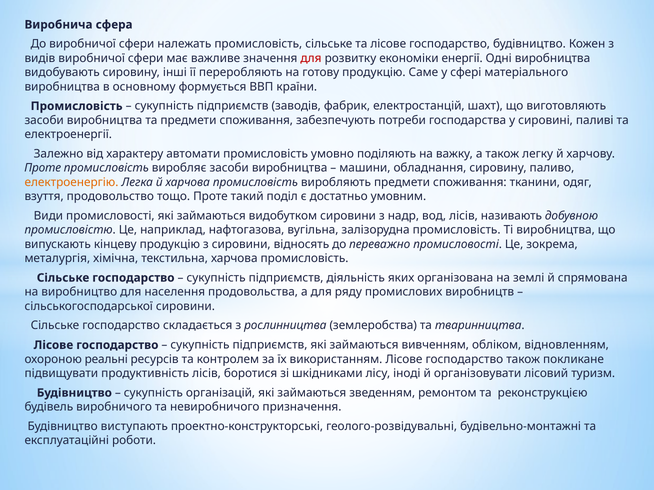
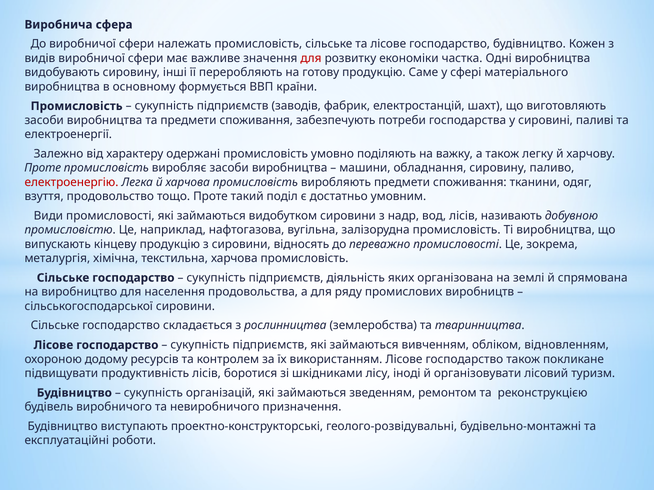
енергії: енергії -> частка (462, 58)
автомати: автомати -> одержані (193, 154)
електроенергію colour: orange -> red (71, 182)
реальні: реальні -> додому (106, 360)
